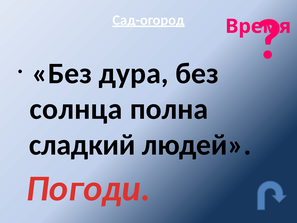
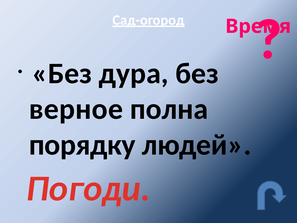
солнца: солнца -> верное (76, 109)
сладкий: сладкий -> порядку (82, 145)
